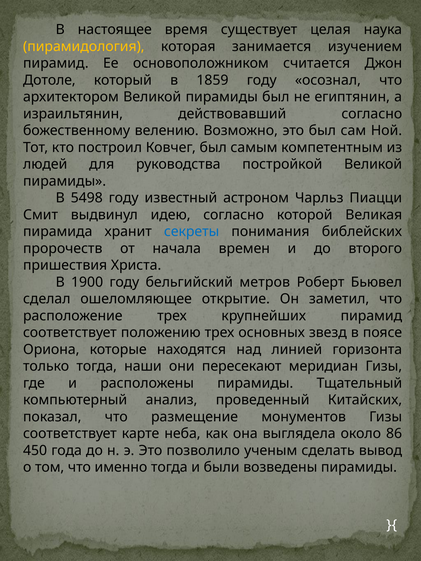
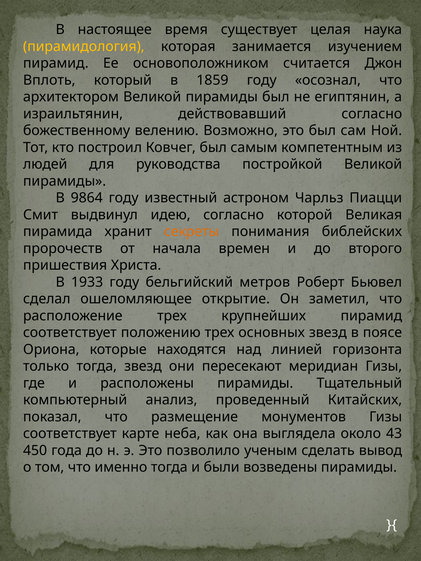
Дотоле: Дотоле -> Вплоть (49, 80)
5498: 5498 -> 9864 (87, 198)
секреты colour: blue -> orange (192, 232)
1900: 1900 -> 1933 (87, 282)
тогда наши: наши -> звезд (143, 366)
86: 86 -> 43 (394, 434)
